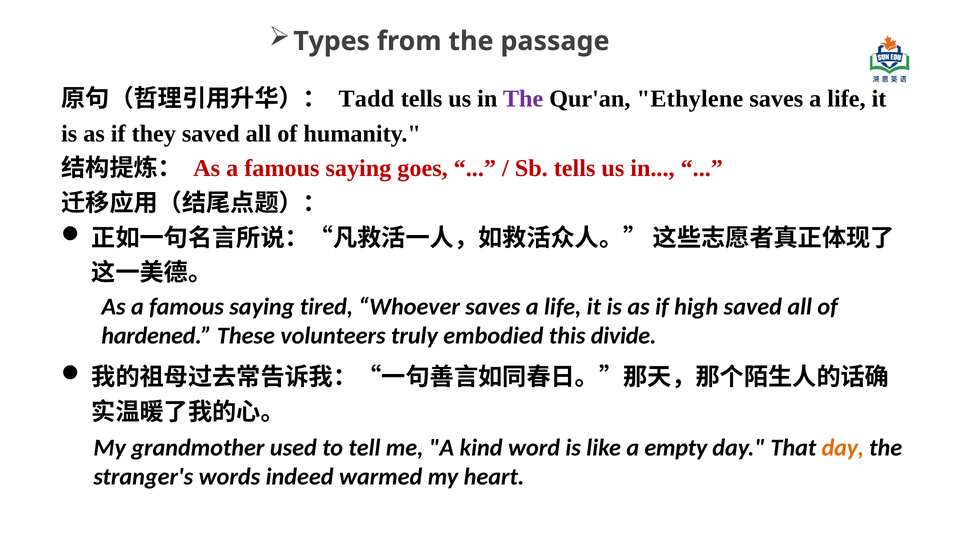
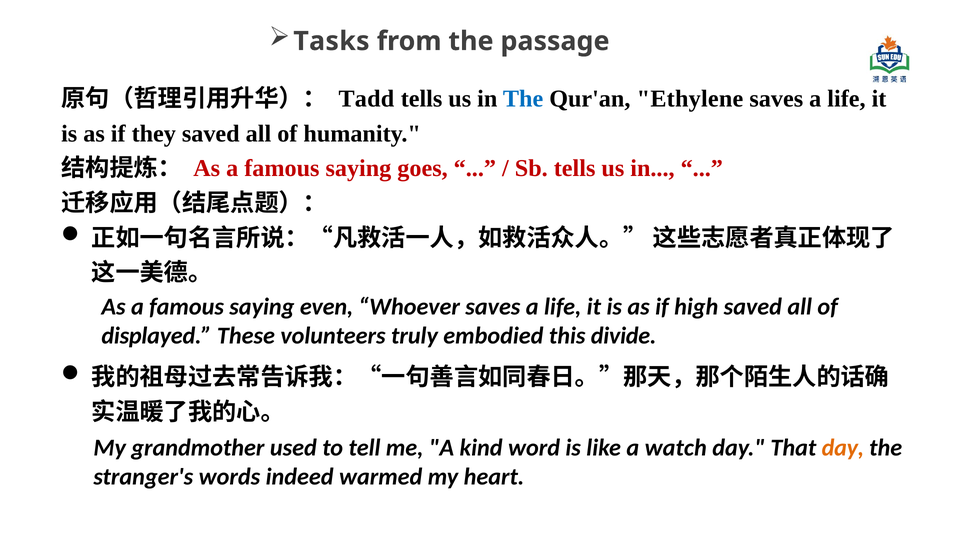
Types: Types -> Tasks (331, 41)
The colour: purple -> blue (523, 99)
tired: tired -> even (327, 307)
hardened: hardened -> displayed (157, 336)
empty: empty -> watch (676, 448)
